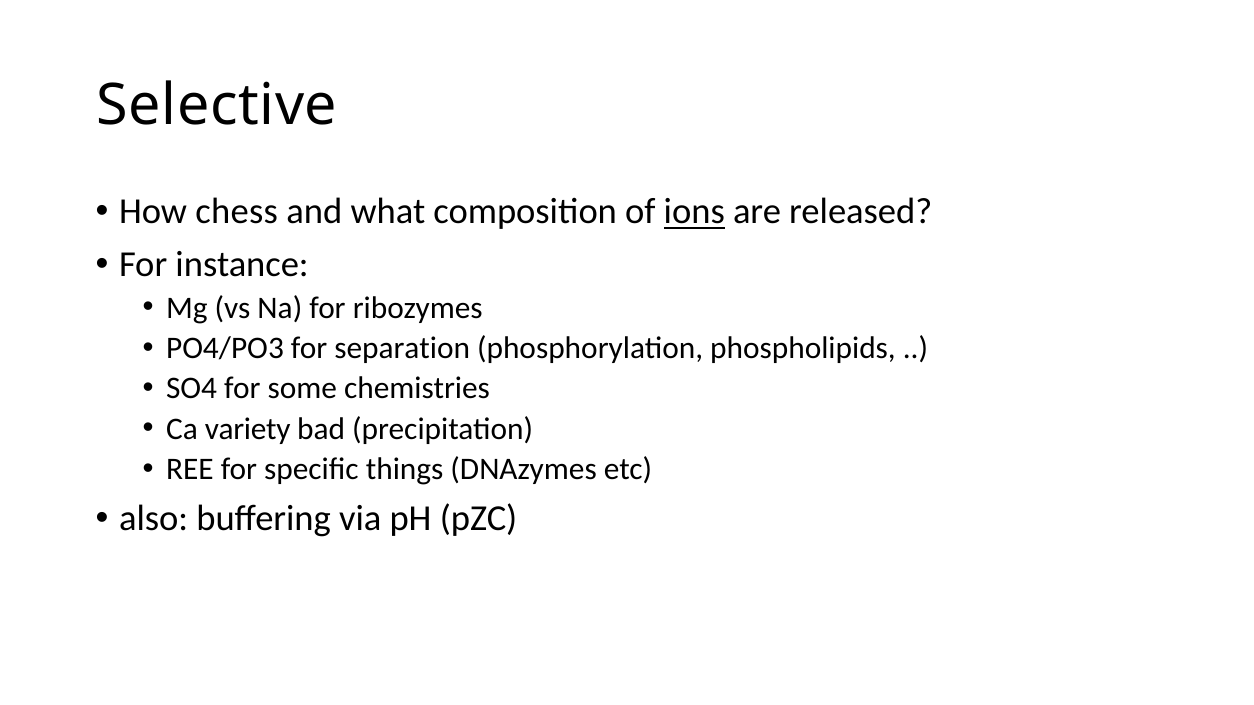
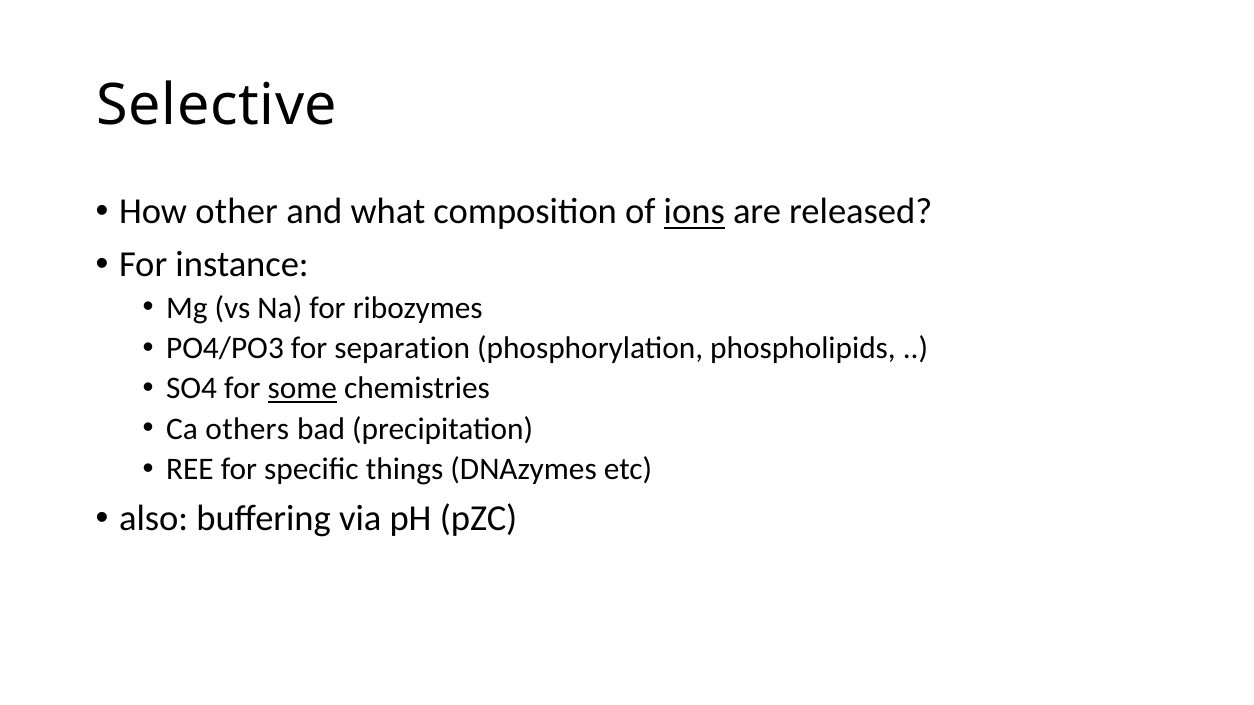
chess: chess -> other (237, 212)
some underline: none -> present (302, 389)
variety: variety -> others (247, 429)
